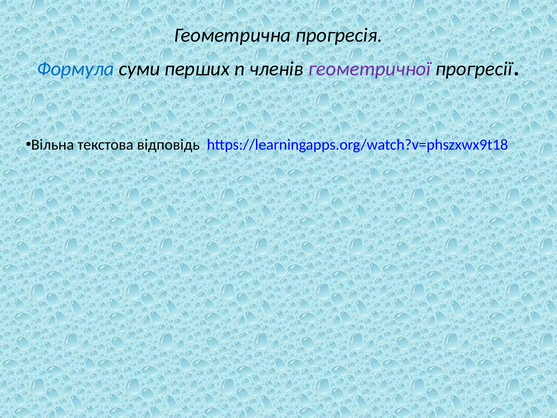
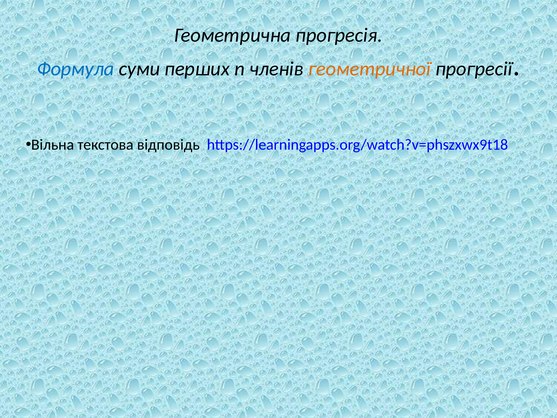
геометричної colour: purple -> orange (369, 69)
